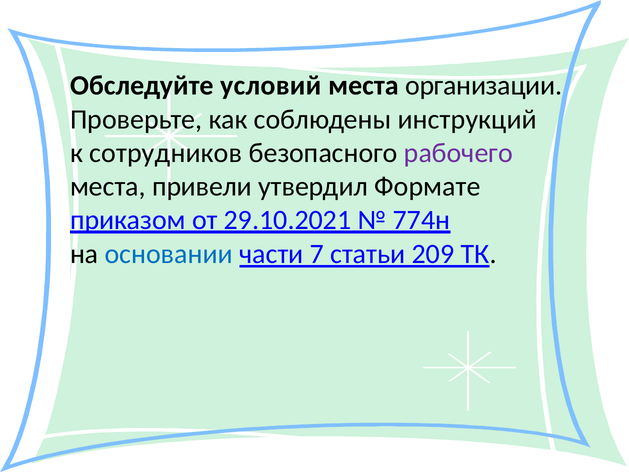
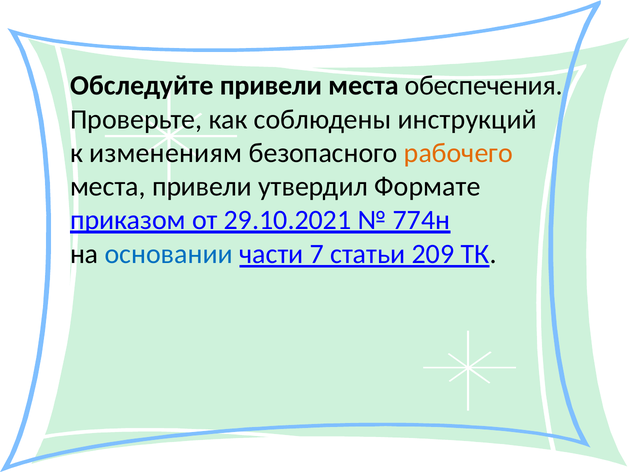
Обследуйте условий: условий -> привели (271, 86)
организации: организации -> обеспечения (484, 86)
сотрудников: сотрудников -> изменениям (166, 153)
рабочего colour: purple -> orange (458, 153)
